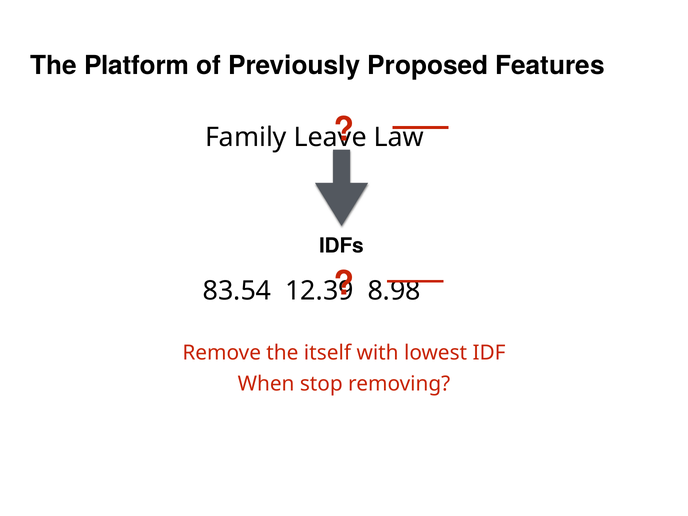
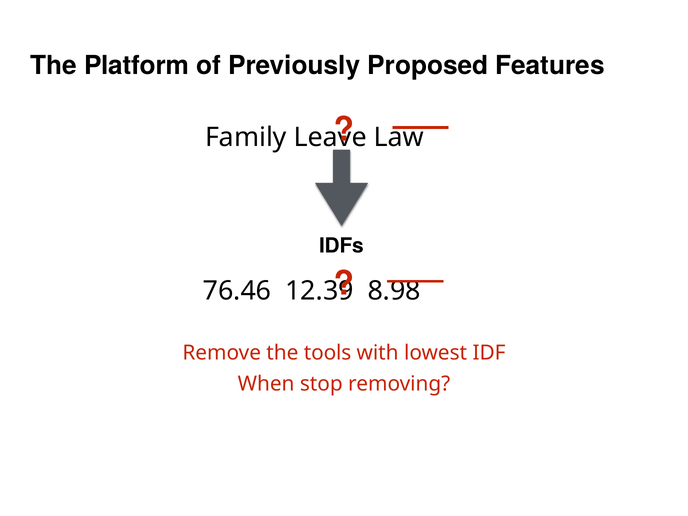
83.54: 83.54 -> 76.46 (237, 291)
itself: itself -> tools (328, 353)
